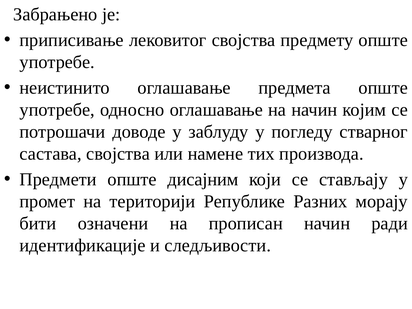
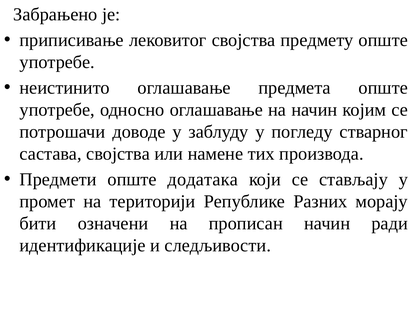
дисајним: дисајним -> додатака (203, 179)
